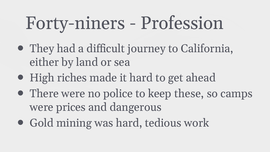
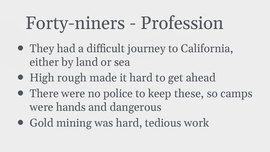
riches: riches -> rough (72, 78)
prices: prices -> hands (71, 107)
